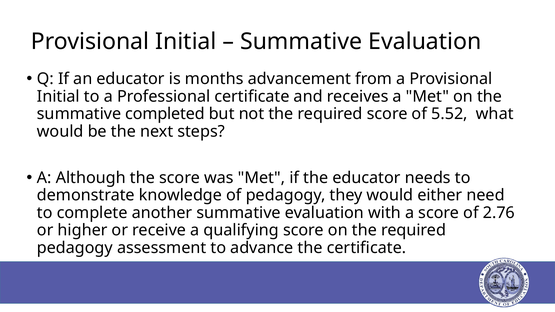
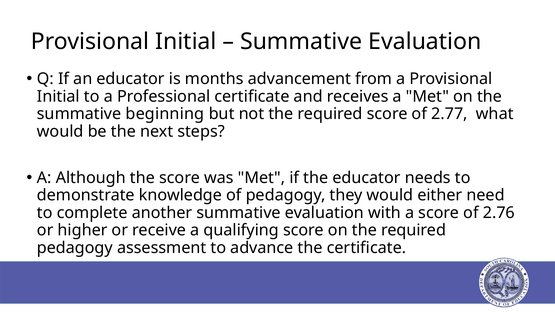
completed: completed -> beginning (165, 114)
5.52: 5.52 -> 2.77 (449, 114)
